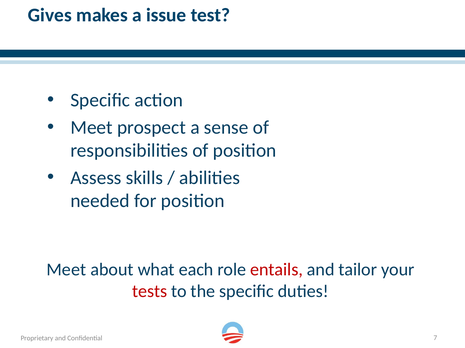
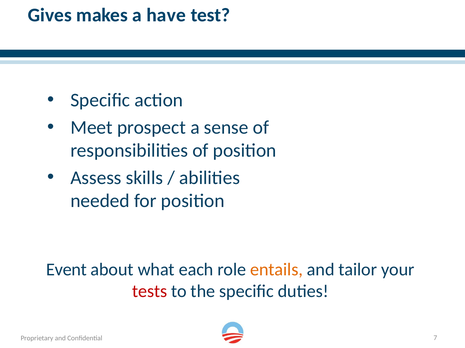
issue: issue -> have (166, 15)
Meet: Meet -> Event (66, 270)
entails colour: red -> orange (277, 270)
